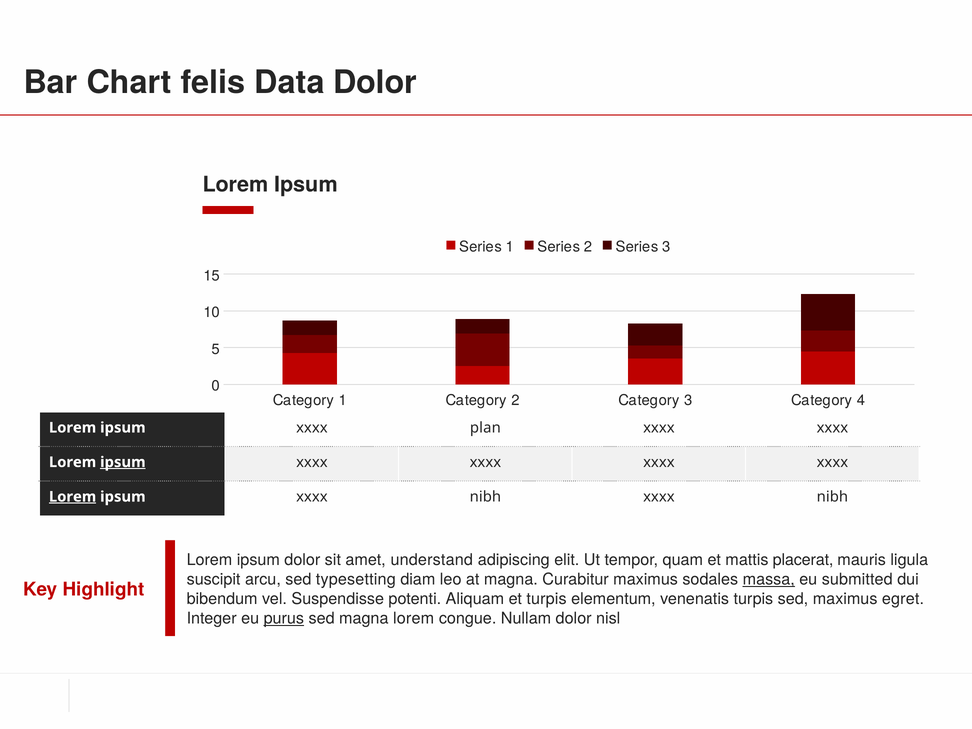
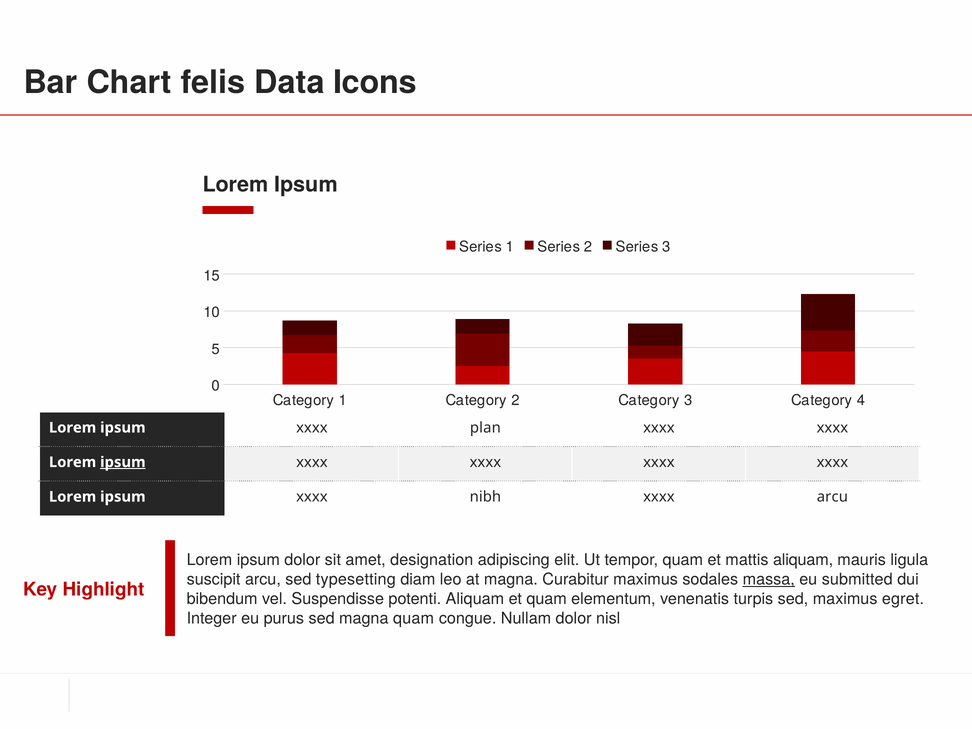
Data Dolor: Dolor -> Icons (375, 83)
Lorem underline: present -> none (73, 497)
nibh: nibh -> arcu (832, 497)
understand: understand -> designation (432, 560)
mattis placerat: placerat -> aliquam (803, 560)
et turpis: turpis -> quam (547, 599)
purus underline: present -> none (284, 618)
magna lorem: lorem -> quam (414, 618)
